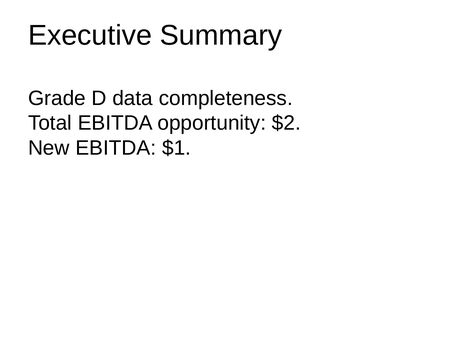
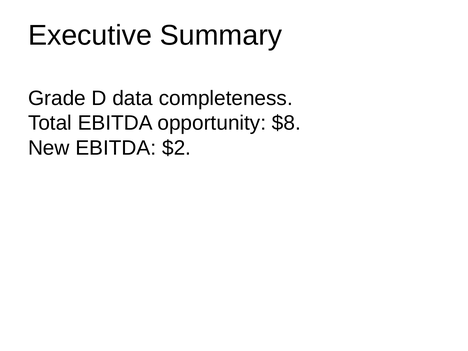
$2: $2 -> $8 (286, 123)
$1: $1 -> $2 (177, 148)
